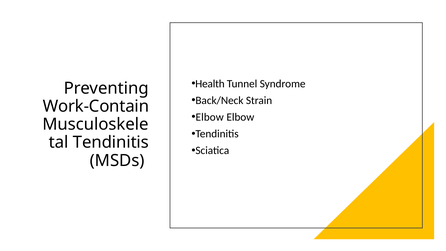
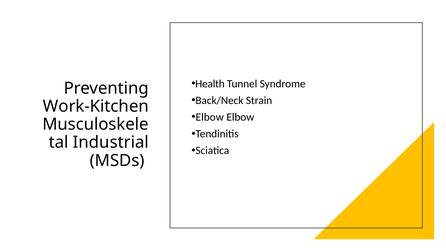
Work-Contain: Work-Contain -> Work-Kitchen (96, 106)
Tendinitis: Tendinitis -> Industrial (111, 142)
